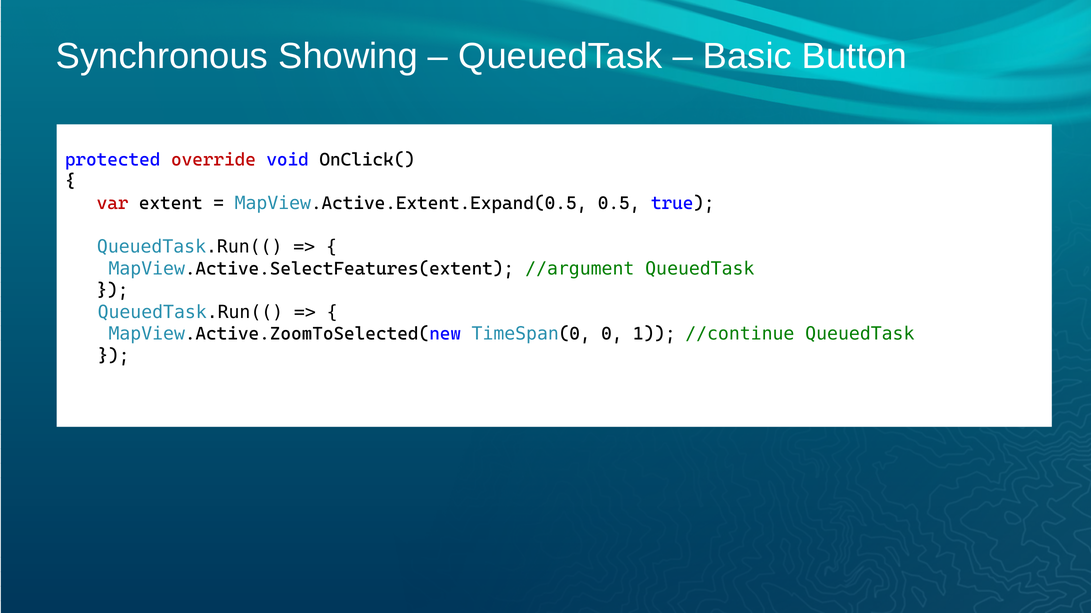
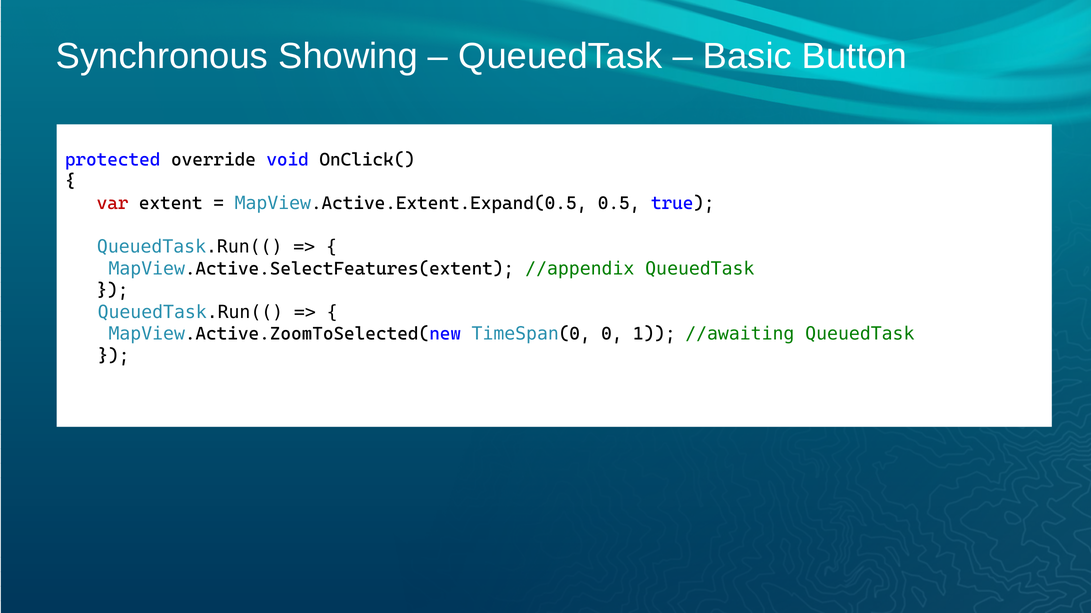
override colour: red -> black (213, 160)
//argument: //argument -> //appendix (580, 269)
//continue: //continue -> //awaiting (740, 334)
